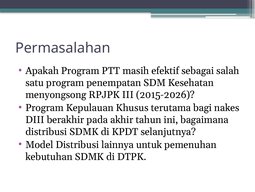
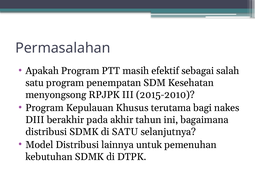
2015-2026: 2015-2026 -> 2015-2010 (165, 94)
di KPDT: KPDT -> SATU (125, 131)
